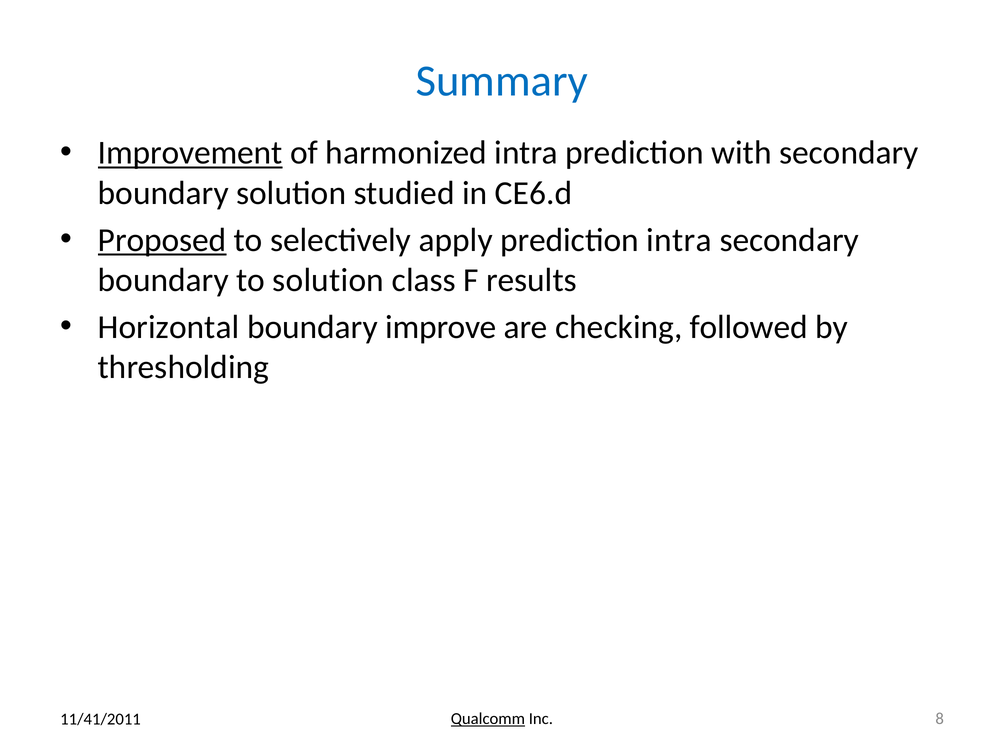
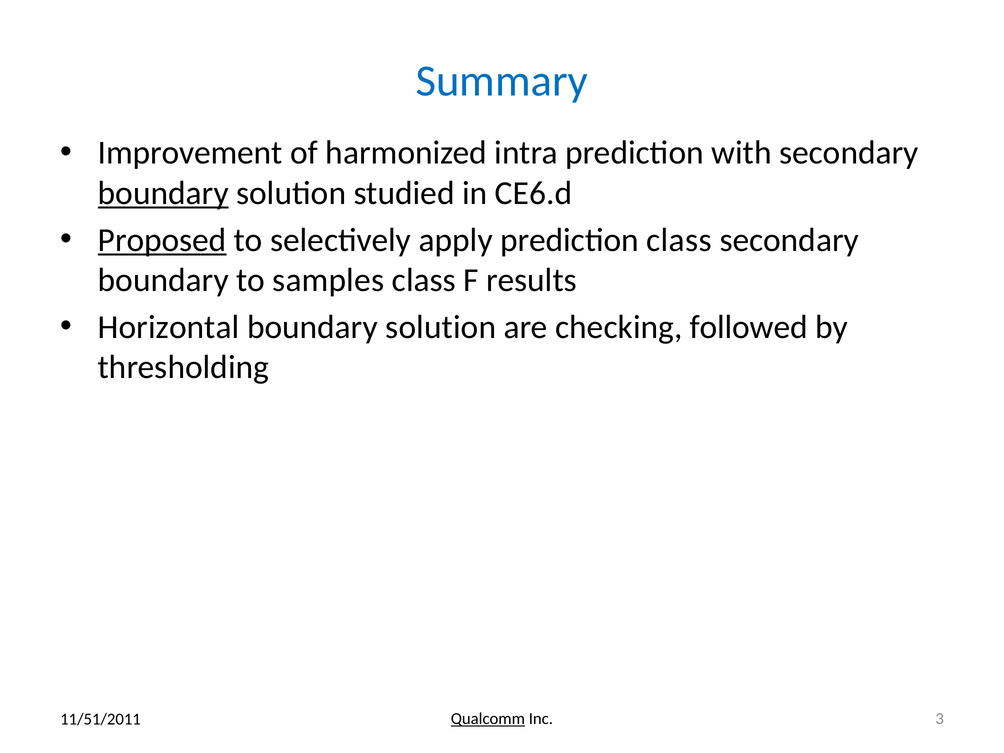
Improvement underline: present -> none (190, 153)
boundary underline: none -> present (163, 193)
prediction intra: intra -> class (679, 240)
to solution: solution -> samples (328, 280)
improve: improve -> solution (441, 327)
8: 8 -> 3 (940, 719)
11/41/2011: 11/41/2011 -> 11/51/2011 (101, 719)
